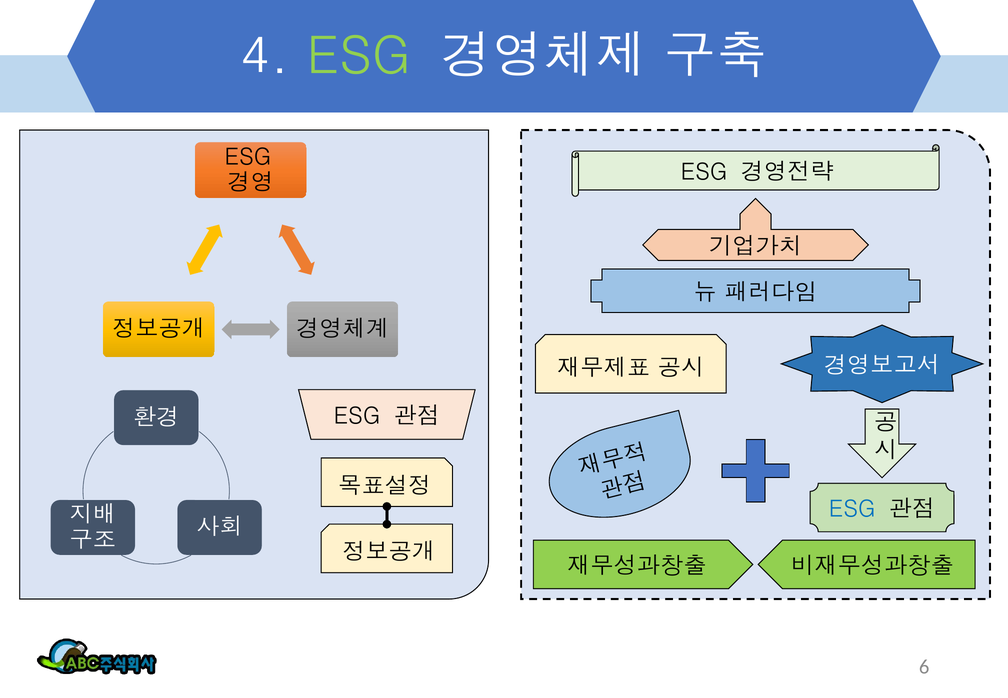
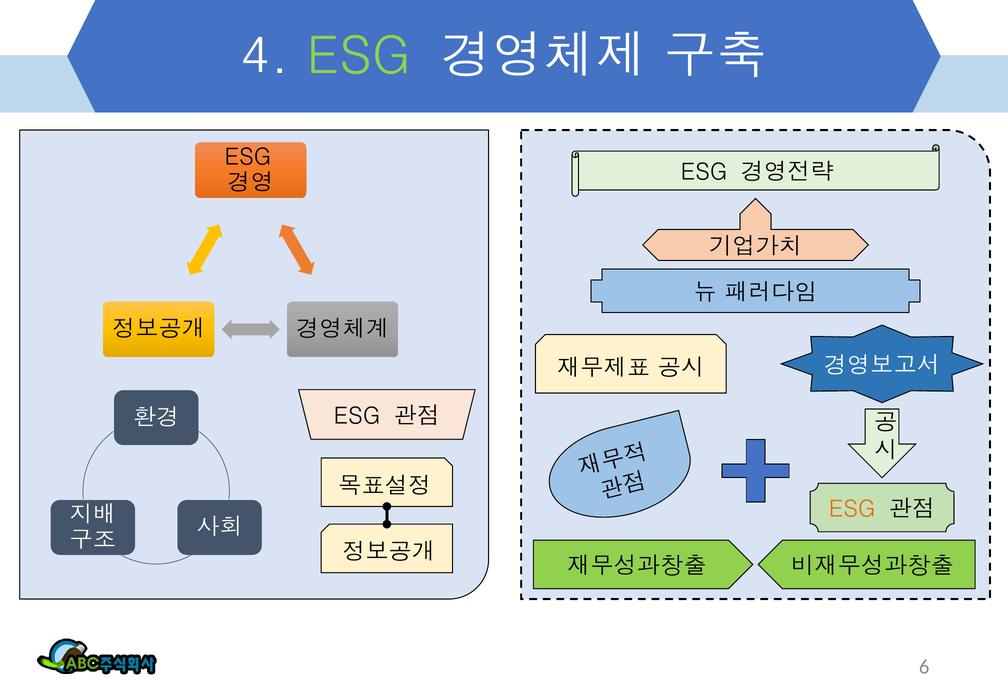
ESG colour: blue -> orange (852, 509)
